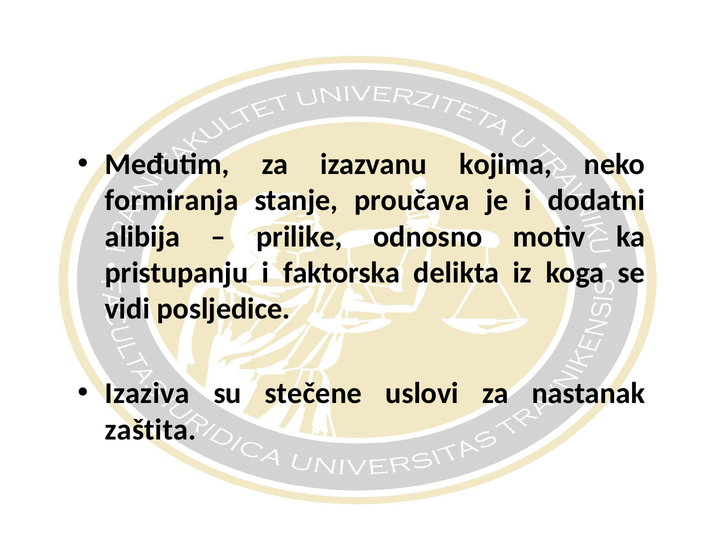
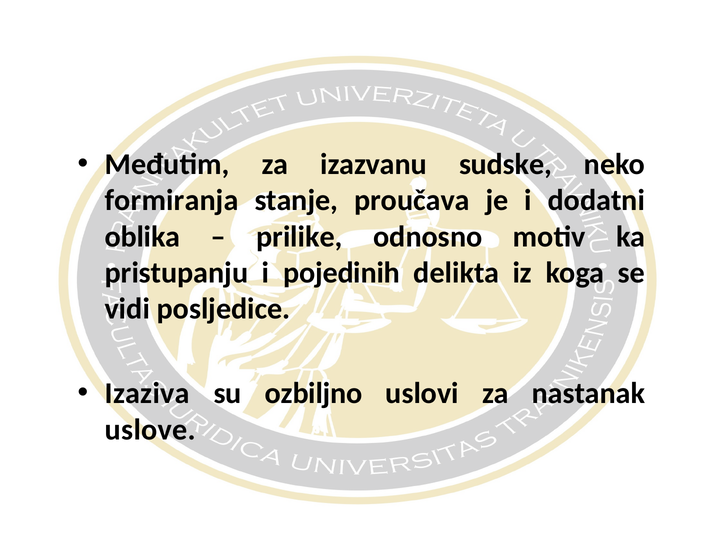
kojima: kojima -> sudske (506, 164)
alibija: alibija -> oblika (142, 237)
faktorska: faktorska -> pojedinih (342, 273)
stečene: stečene -> ozbiljno (314, 393)
zaštita: zaštita -> uslove (150, 430)
